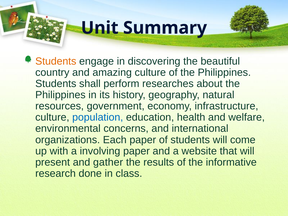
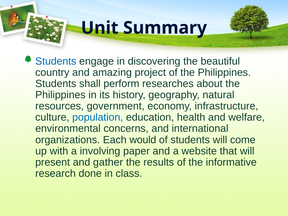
Students colour: orange -> blue (56, 61)
amazing culture: culture -> project (150, 72)
Each paper: paper -> would (143, 140)
